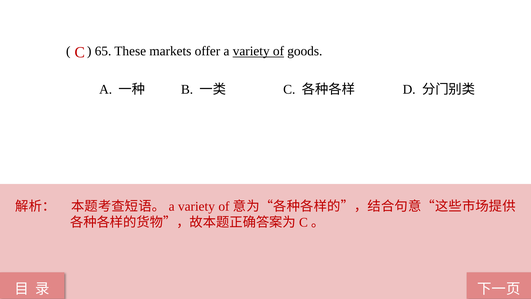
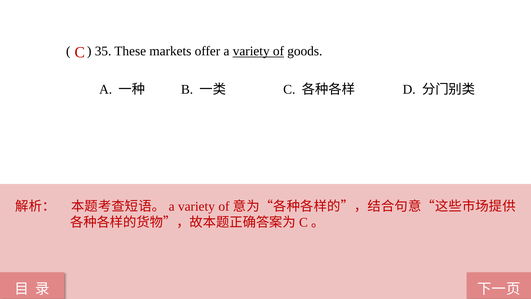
65: 65 -> 35 (103, 51)
